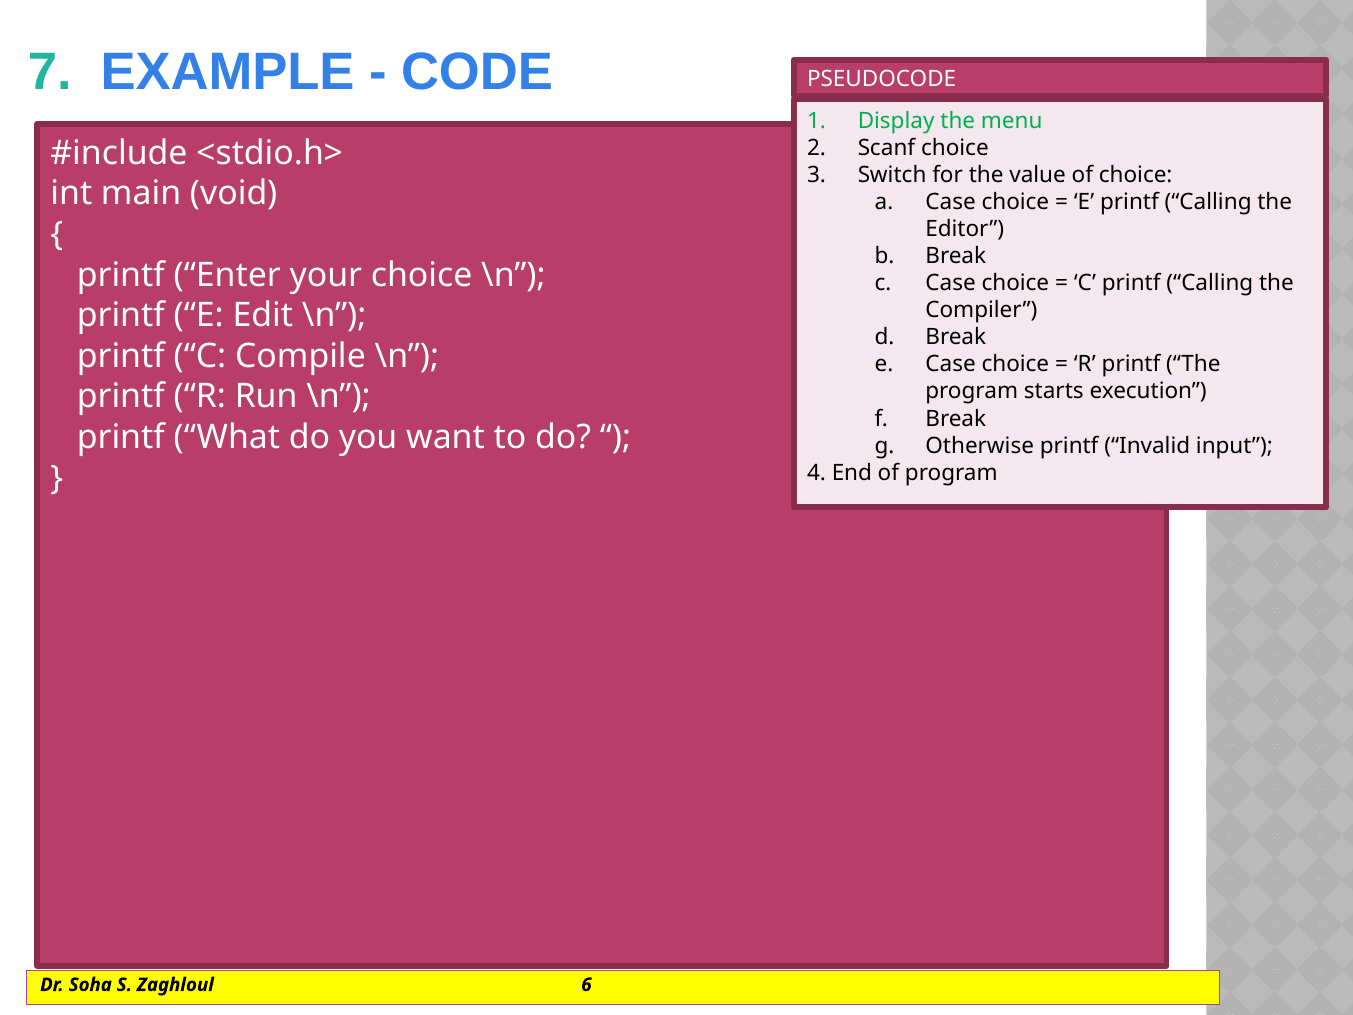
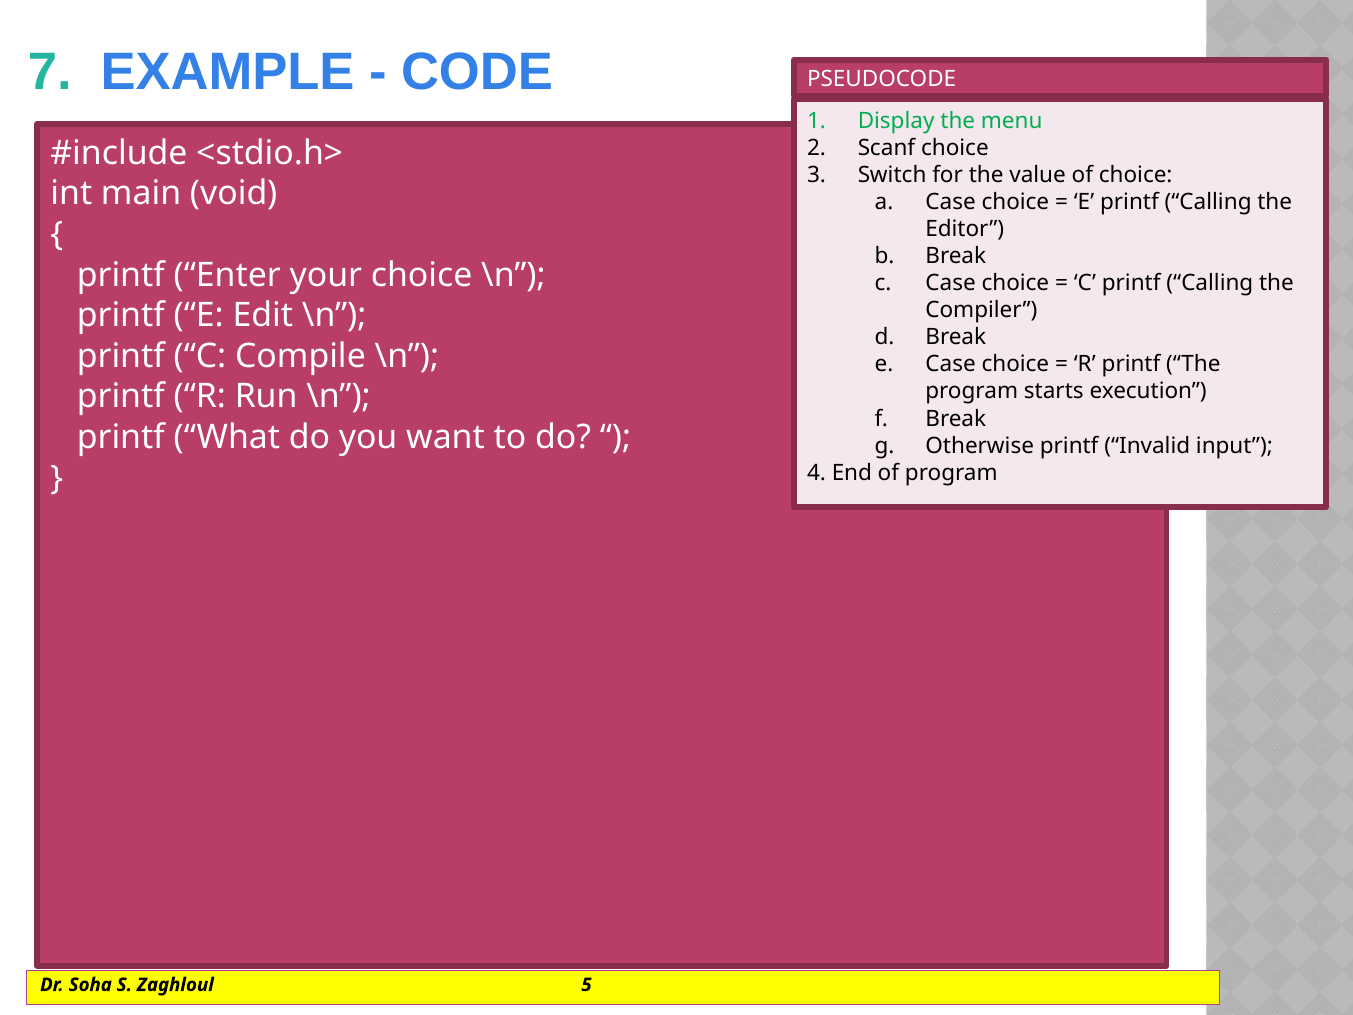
6: 6 -> 5 (586, 985)
